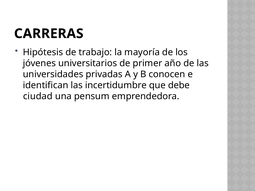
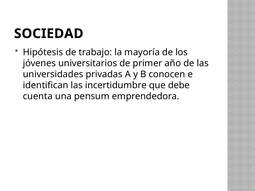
CARRERAS: CARRERAS -> SOCIEDAD (49, 34)
ciudad: ciudad -> cuenta (38, 96)
